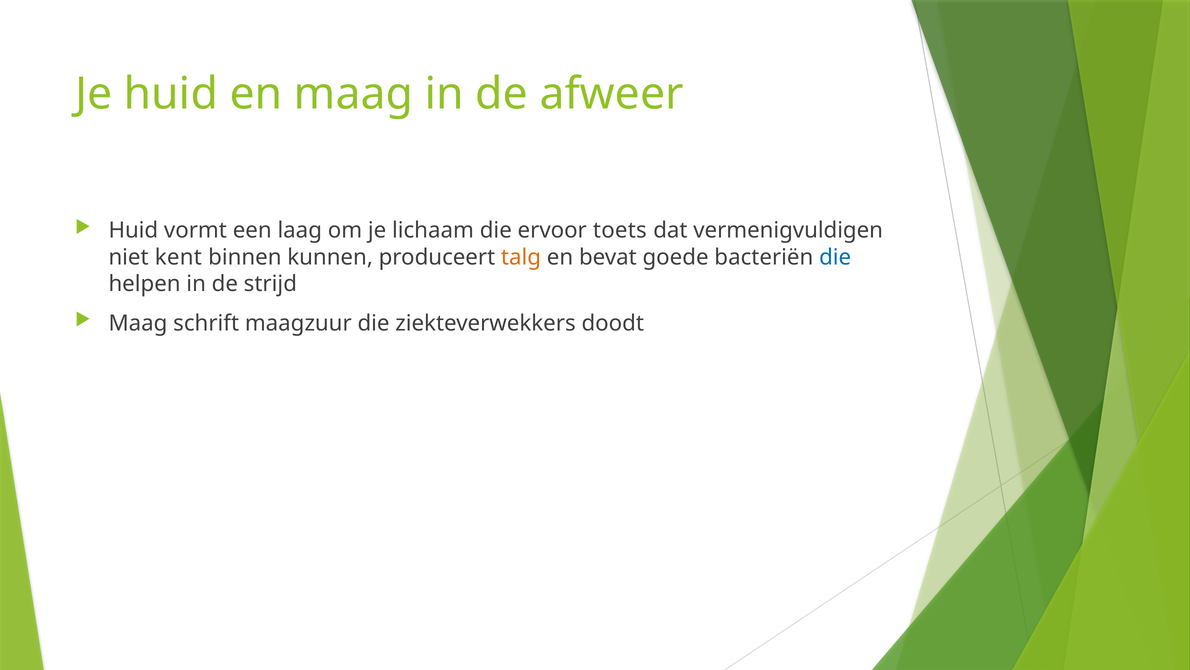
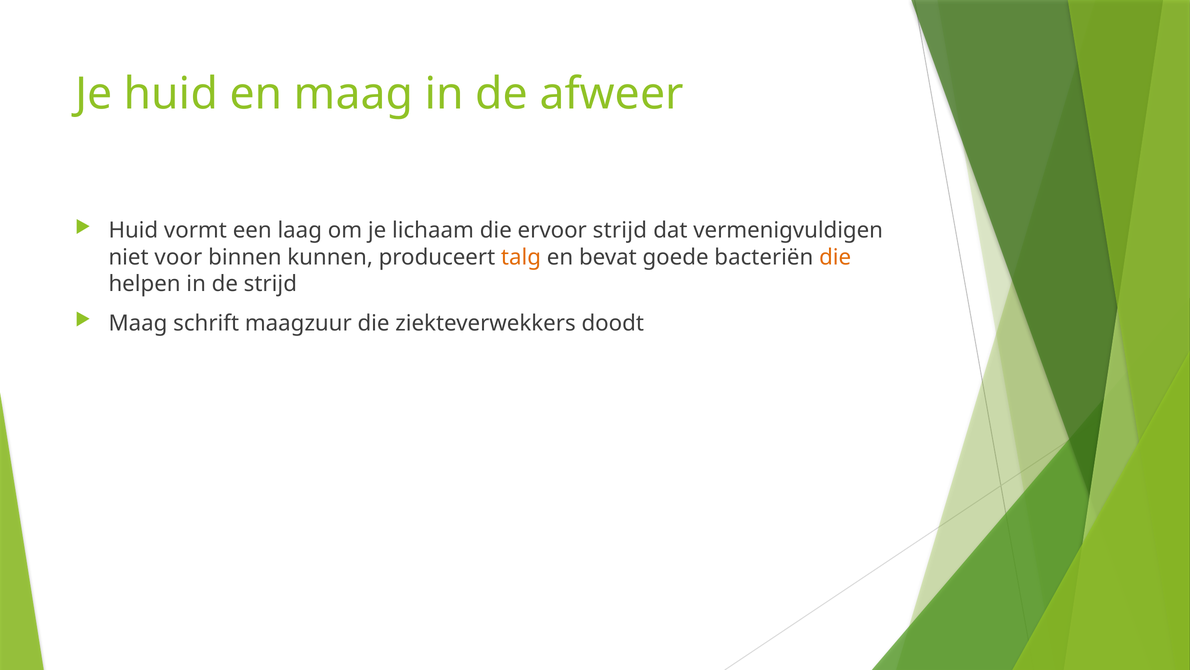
ervoor toets: toets -> strijd (620, 230)
kent: kent -> voor (178, 257)
die colour: blue -> orange (835, 257)
